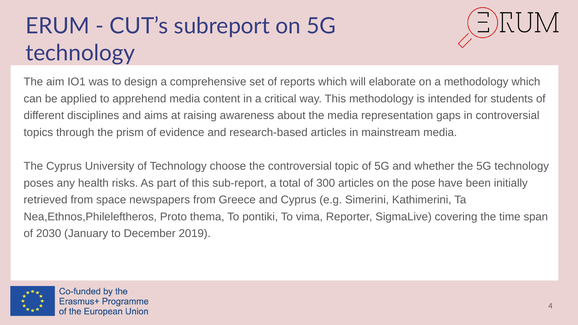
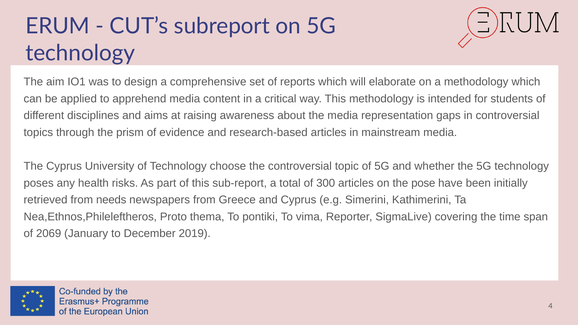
space: space -> needs (111, 200)
2030: 2030 -> 2069 (49, 234)
